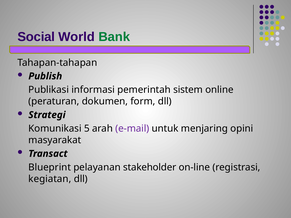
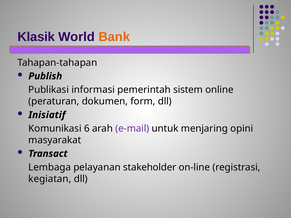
Social: Social -> Klasik (36, 37)
Bank colour: green -> orange (114, 37)
Strategi: Strategi -> Inisiatif (47, 115)
5: 5 -> 6 (87, 129)
Blueprint: Blueprint -> Lembaga (50, 167)
